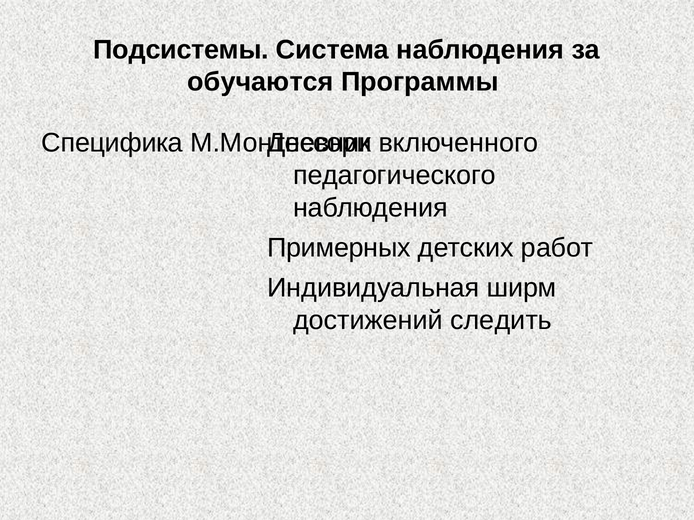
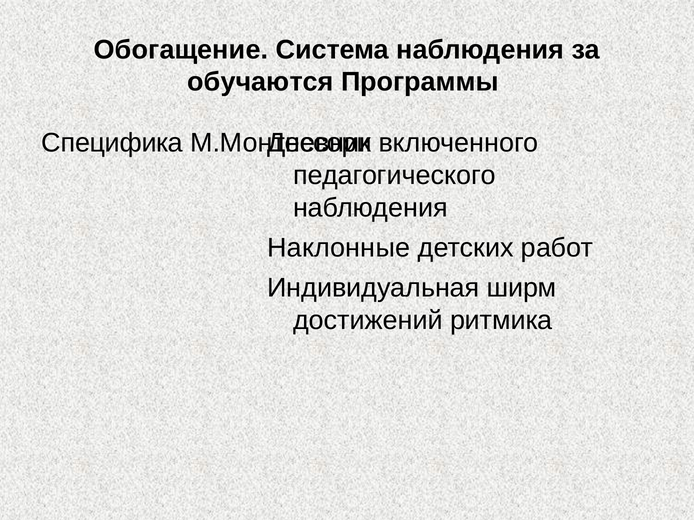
Подсистемы: Подсистемы -> Обогащение (181, 50)
Примерных: Примерных -> Наклонные (339, 248)
следить: следить -> ритмика (501, 321)
